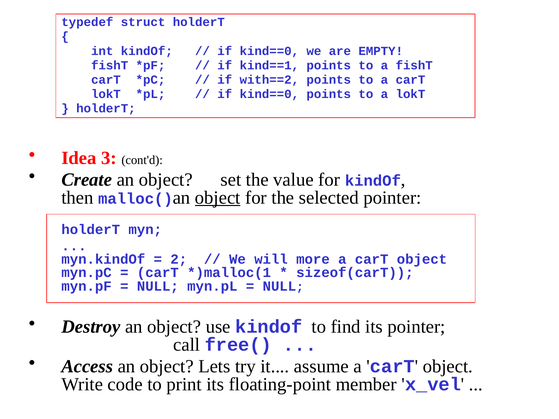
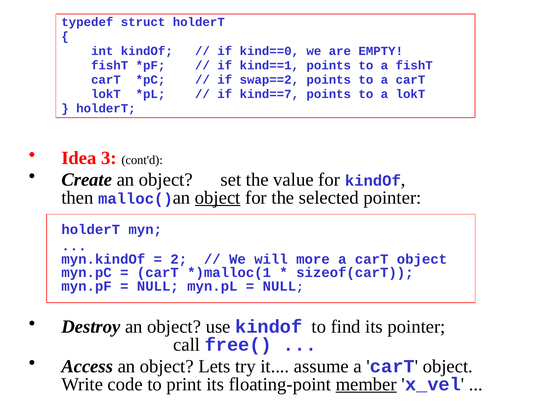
with==2: with==2 -> swap==2 (269, 80)
kind==0: kind==0 -> kind==7 (269, 94)
member underline: none -> present (366, 384)
